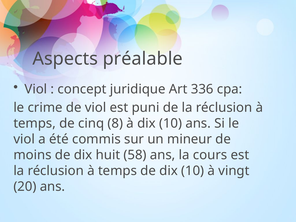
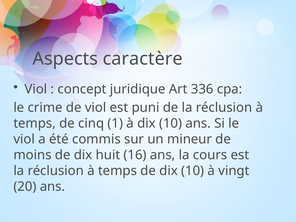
préalable: préalable -> caractère (143, 59)
8: 8 -> 1 (115, 123)
58: 58 -> 16 (135, 155)
